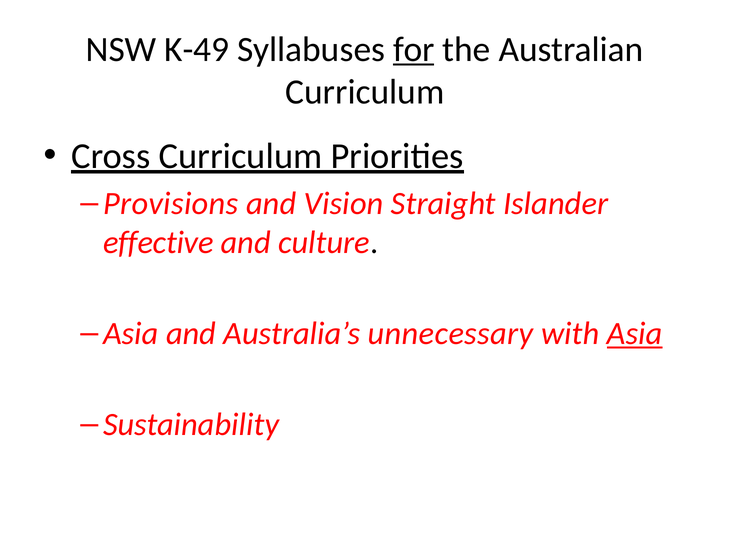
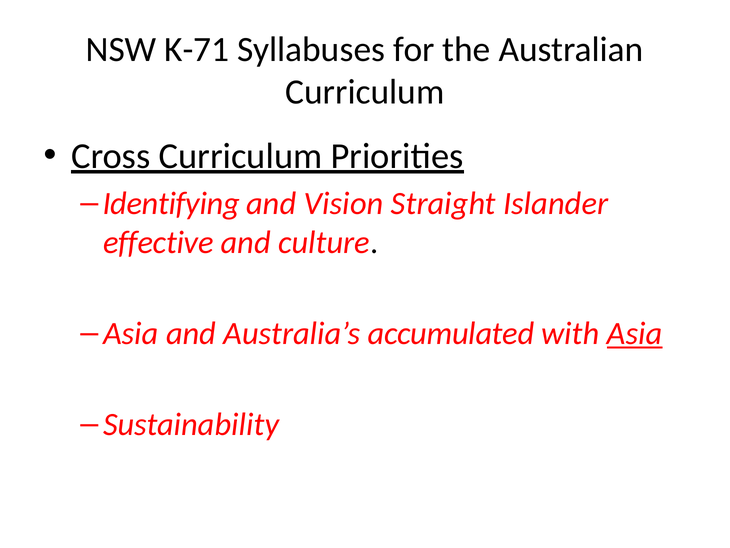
K-49: K-49 -> K-71 (197, 49)
for underline: present -> none (414, 49)
Provisions: Provisions -> Identifying (171, 203)
unnecessary: unnecessary -> accumulated (451, 333)
